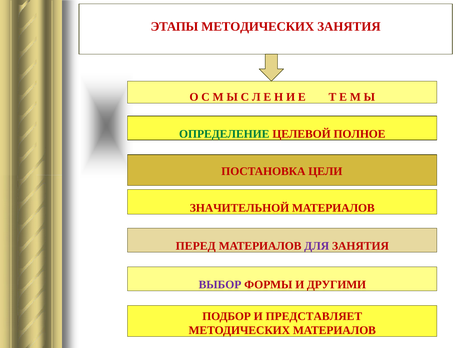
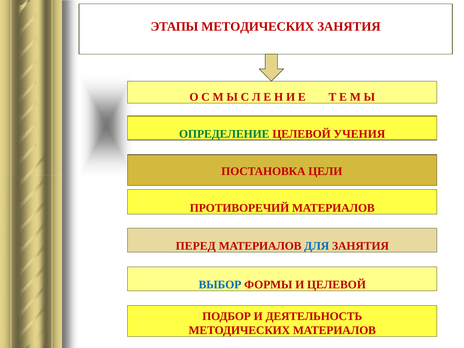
ПОЛНОЕ: ПОЛНОЕ -> УЧЕНИЯ (359, 134)
ЗНАЧИТЕЛЬНОЙ: ЗНАЧИТЕЛЬНОЙ -> ПРОТИВОРЕЧИЙ (240, 208)
ДЛЯ colour: purple -> blue (317, 246)
ВЫБОР colour: purple -> blue (220, 285)
И ДРУГИМИ: ДРУГИМИ -> ЦЕЛЕВОЙ (336, 285)
ПРЕДСТАВЛЯЕТ: ПРЕДСТАВЛЯЕТ -> ДЕЯТЕЛЬНОСТЬ (314, 316)
